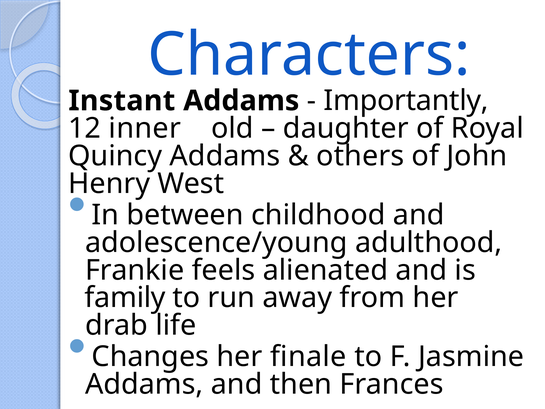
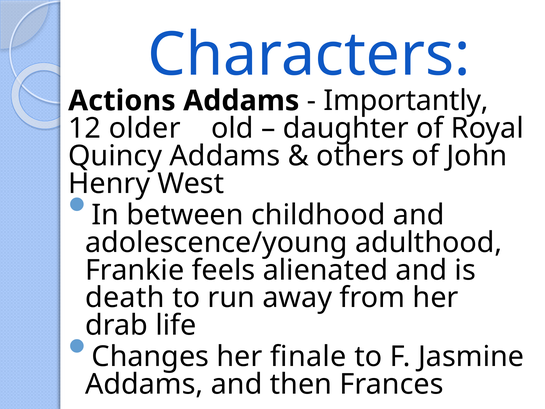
Instant: Instant -> Actions (122, 101)
inner: inner -> older (145, 128)
family: family -> death (125, 298)
